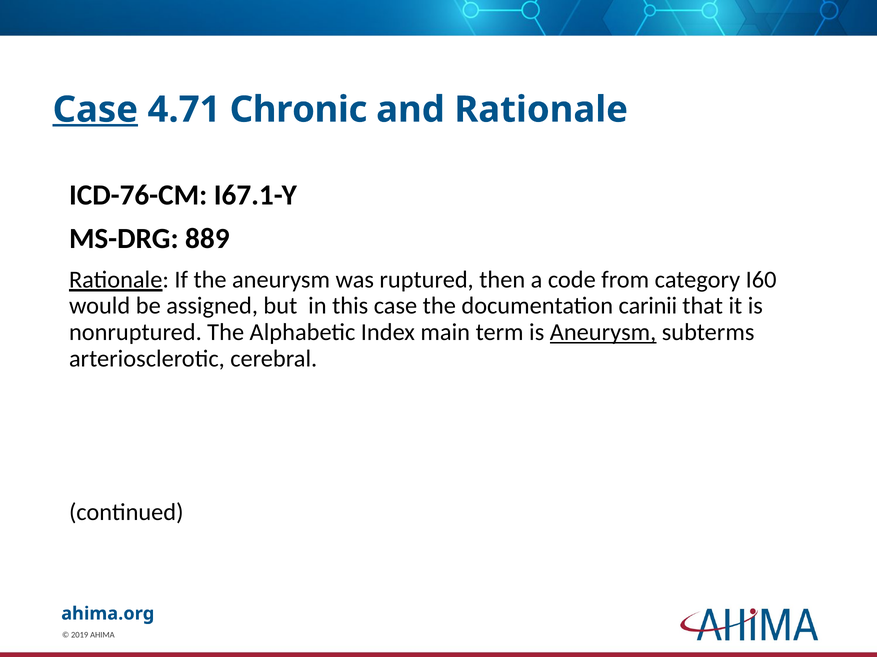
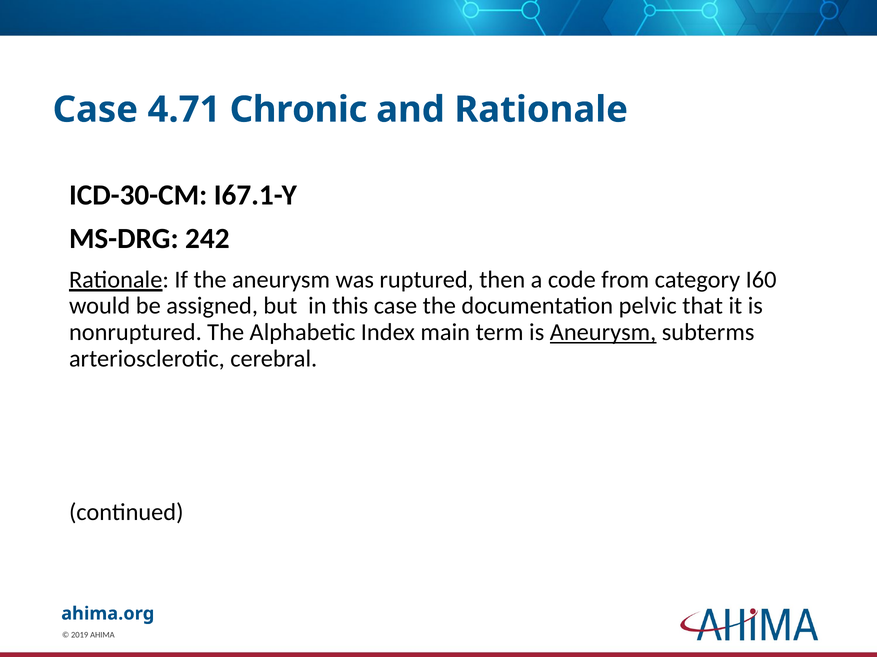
Case underline: present -> none (95, 110)
ICD-76-CM: ICD-76-CM -> ICD-30-CM (138, 195)
889: 889 -> 242 (207, 239)
carinii: carinii -> pelvic (648, 306)
